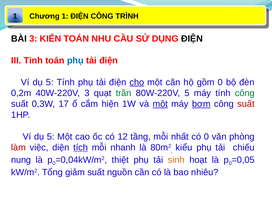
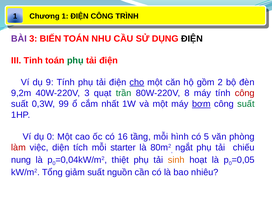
BÀI colour: black -> purple (19, 39)
KIẾN: KIẾN -> BIẾN (50, 39)
phụ colour: blue -> green (75, 60)
5: 5 -> 9 (50, 82)
gồm 0: 0 -> 2 (220, 82)
0,2m: 0,2m -> 9,2m (21, 93)
80W-220V 5: 5 -> 8 (187, 93)
công colour: green -> red (245, 93)
17: 17 -> 99 (64, 104)
hiện: hiện -> nhất (110, 104)
một underline: present -> none (160, 104)
suất colour: red -> green (246, 104)
5: 5 -> 0 (51, 137)
12: 12 -> 16 (123, 137)
nhất: nhất -> hình (180, 137)
có 0: 0 -> 5 (206, 137)
tích underline: present -> none (81, 148)
nhanh: nhanh -> starter (123, 148)
kiểu: kiểu -> ngắt (184, 148)
